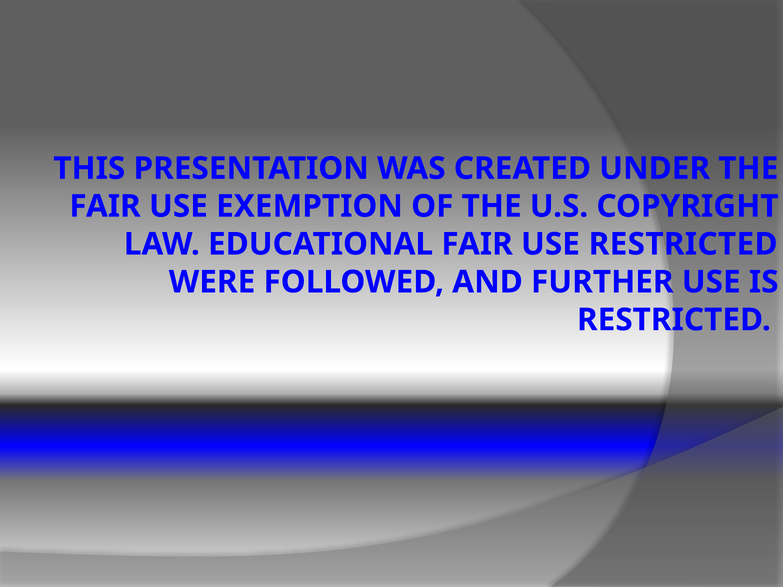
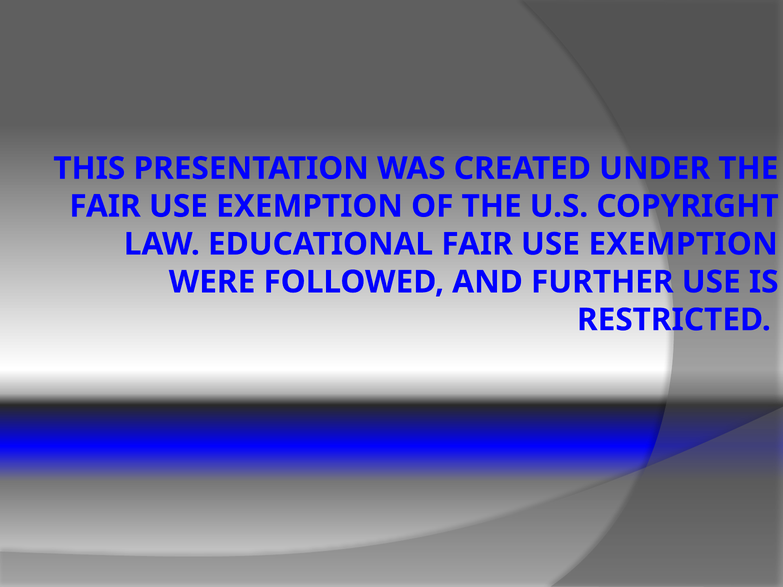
EDUCATIONAL FAIR USE RESTRICTED: RESTRICTED -> EXEMPTION (683, 244)
